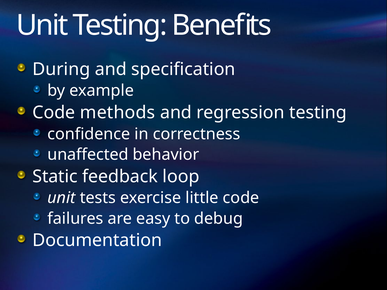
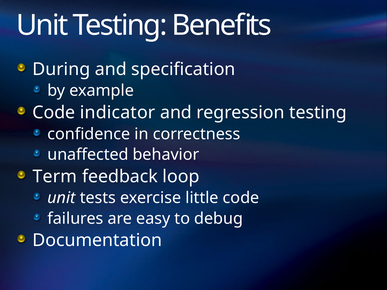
methods: methods -> indicator (118, 113)
Static: Static -> Term (55, 177)
